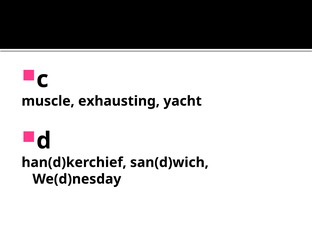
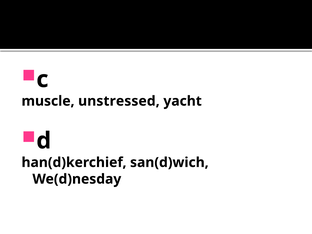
exhausting: exhausting -> unstressed (119, 101)
